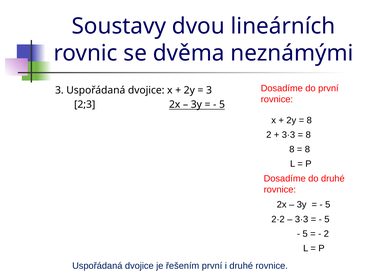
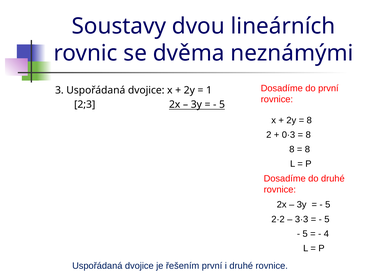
3: 3 -> 1 (209, 90)
3·3: 3·3 -> 0·3 (288, 135)
2: 2 -> 4 (326, 234)
